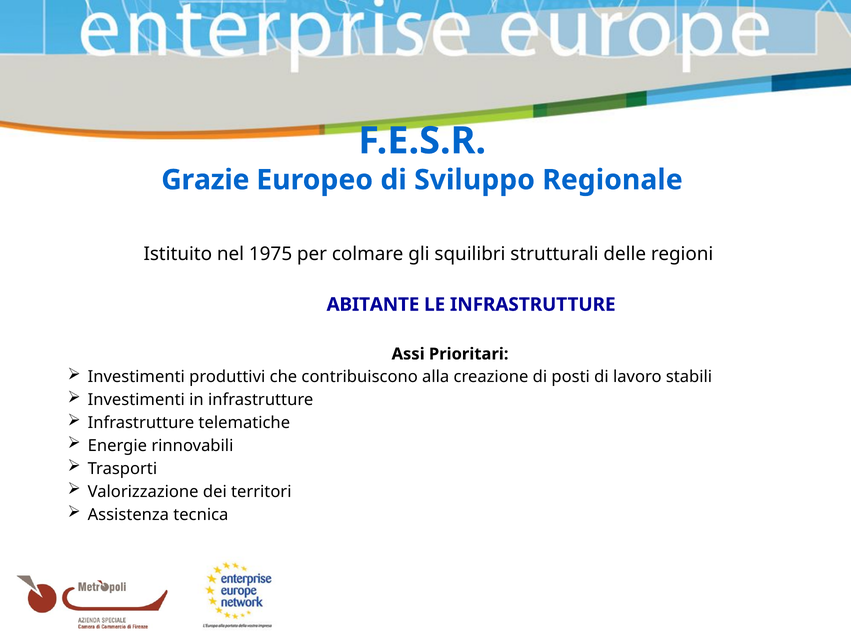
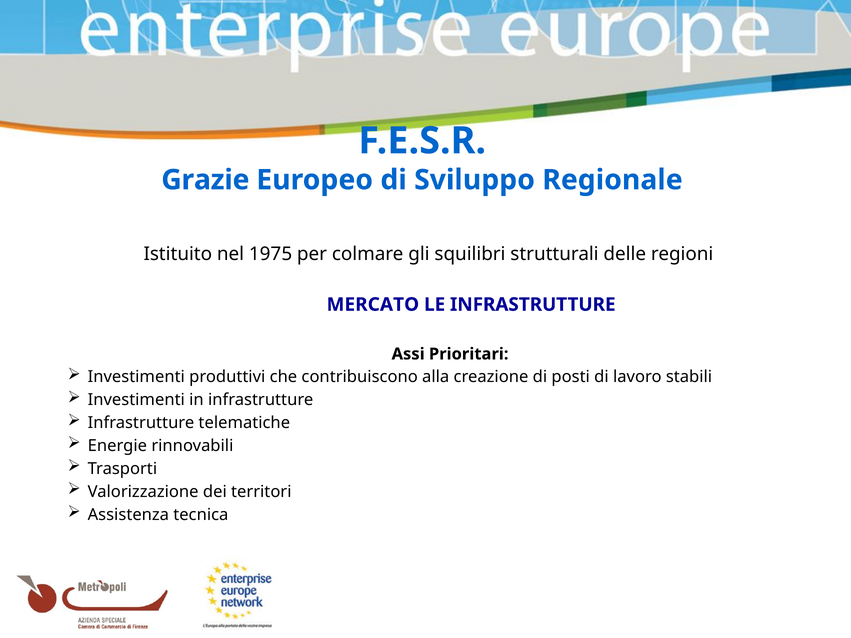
ABITANTE: ABITANTE -> MERCATO (373, 305)
